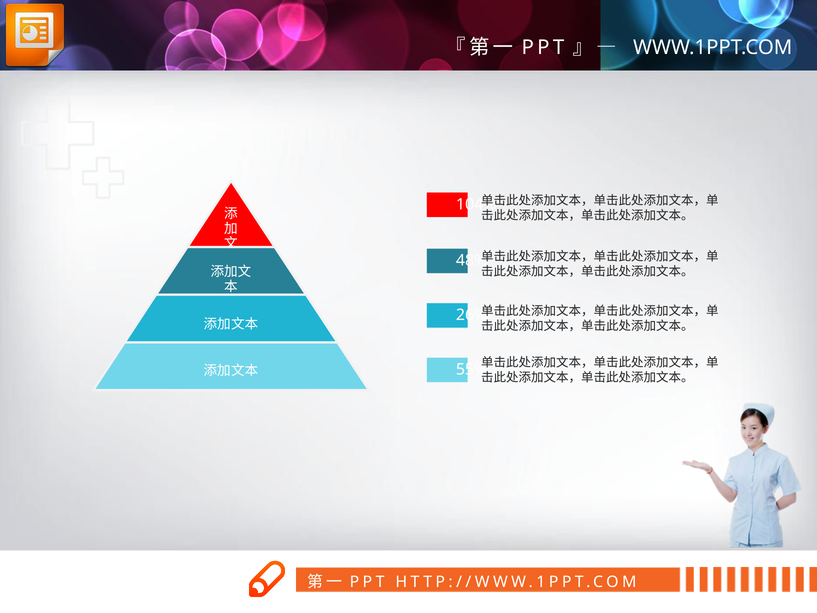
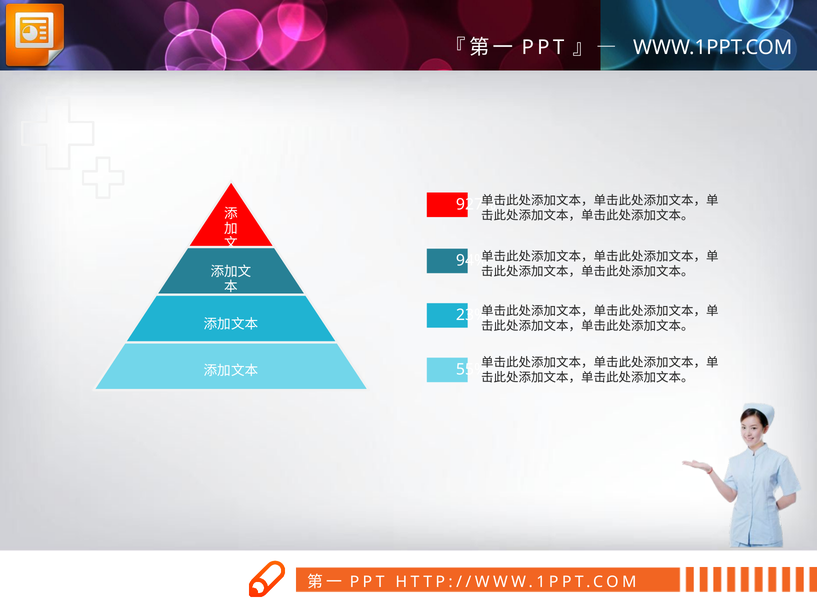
104%: 104% -> 927% (476, 204)
48%: 48% -> 94% (472, 260)
26%: 26% -> 23% (472, 315)
